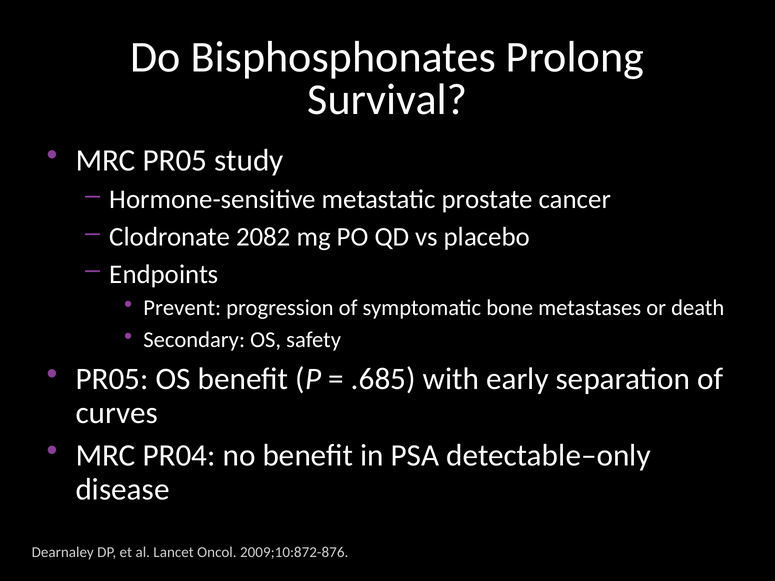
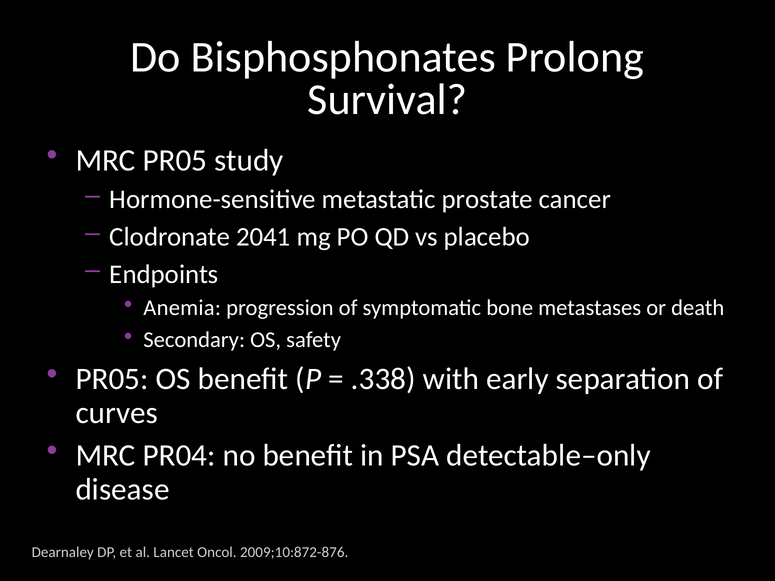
2082: 2082 -> 2041 (263, 237)
Prevent: Prevent -> Anemia (182, 308)
.685: .685 -> .338 (383, 379)
